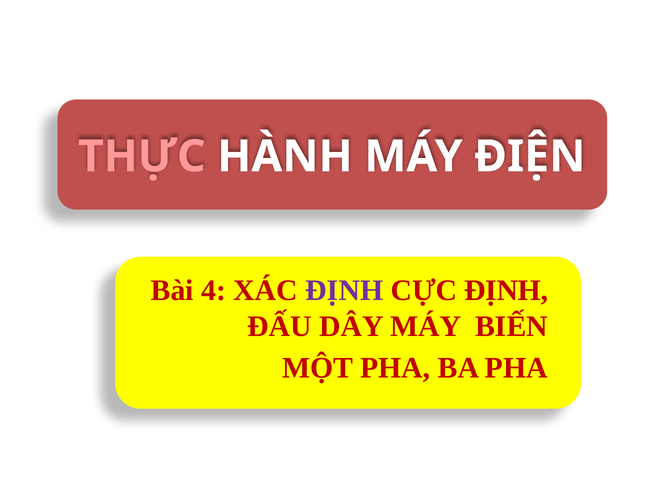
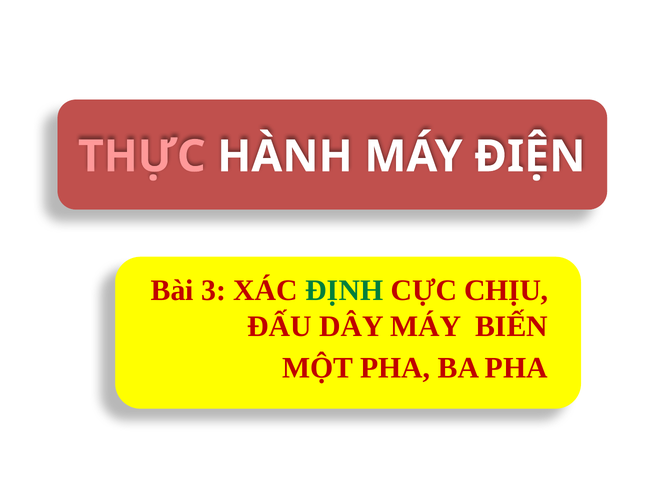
4: 4 -> 3 (214, 290)
ĐỊNH colour: purple -> green (344, 290)
CỰC ĐỊNH: ĐỊNH -> CHỊU (506, 290)
